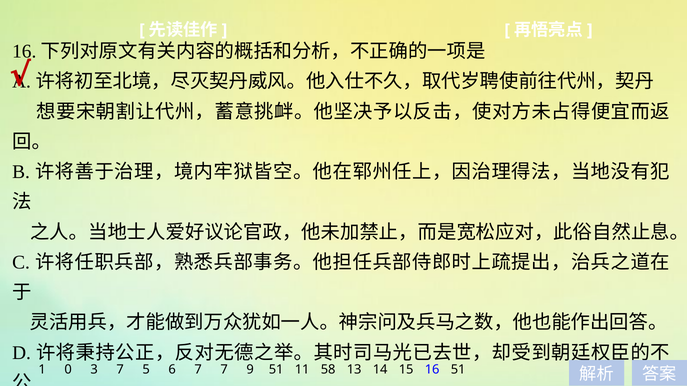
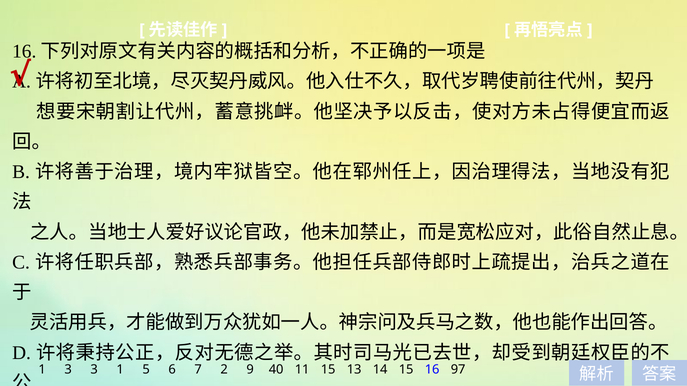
1 0: 0 -> 3 (68, 370)
3 7: 7 -> 1 (120, 370)
7 7: 7 -> 2 (224, 370)
9 51: 51 -> 40 (276, 370)
11 58: 58 -> 15 (328, 370)
16 51: 51 -> 97 (458, 370)
